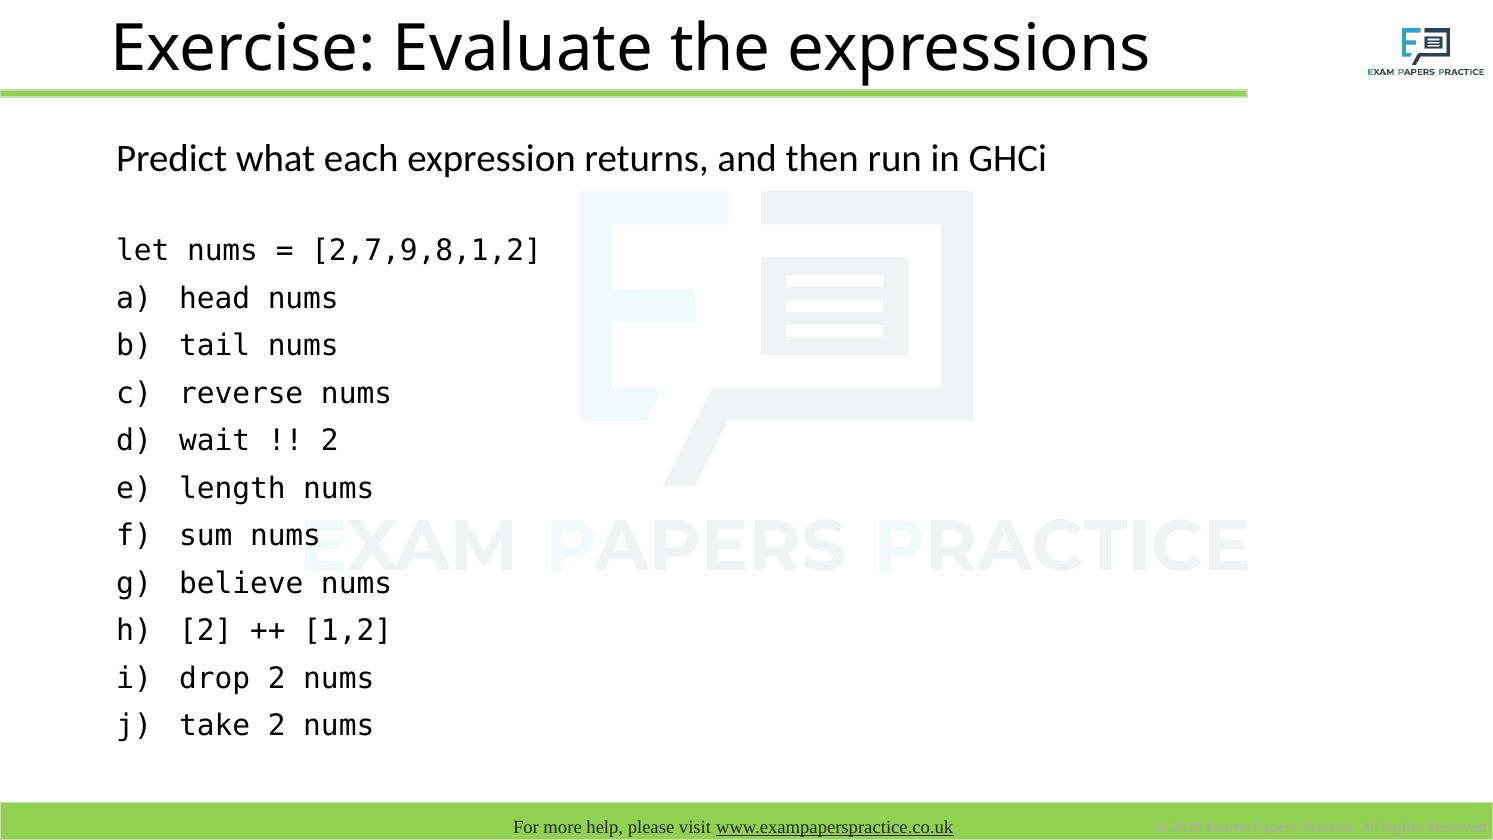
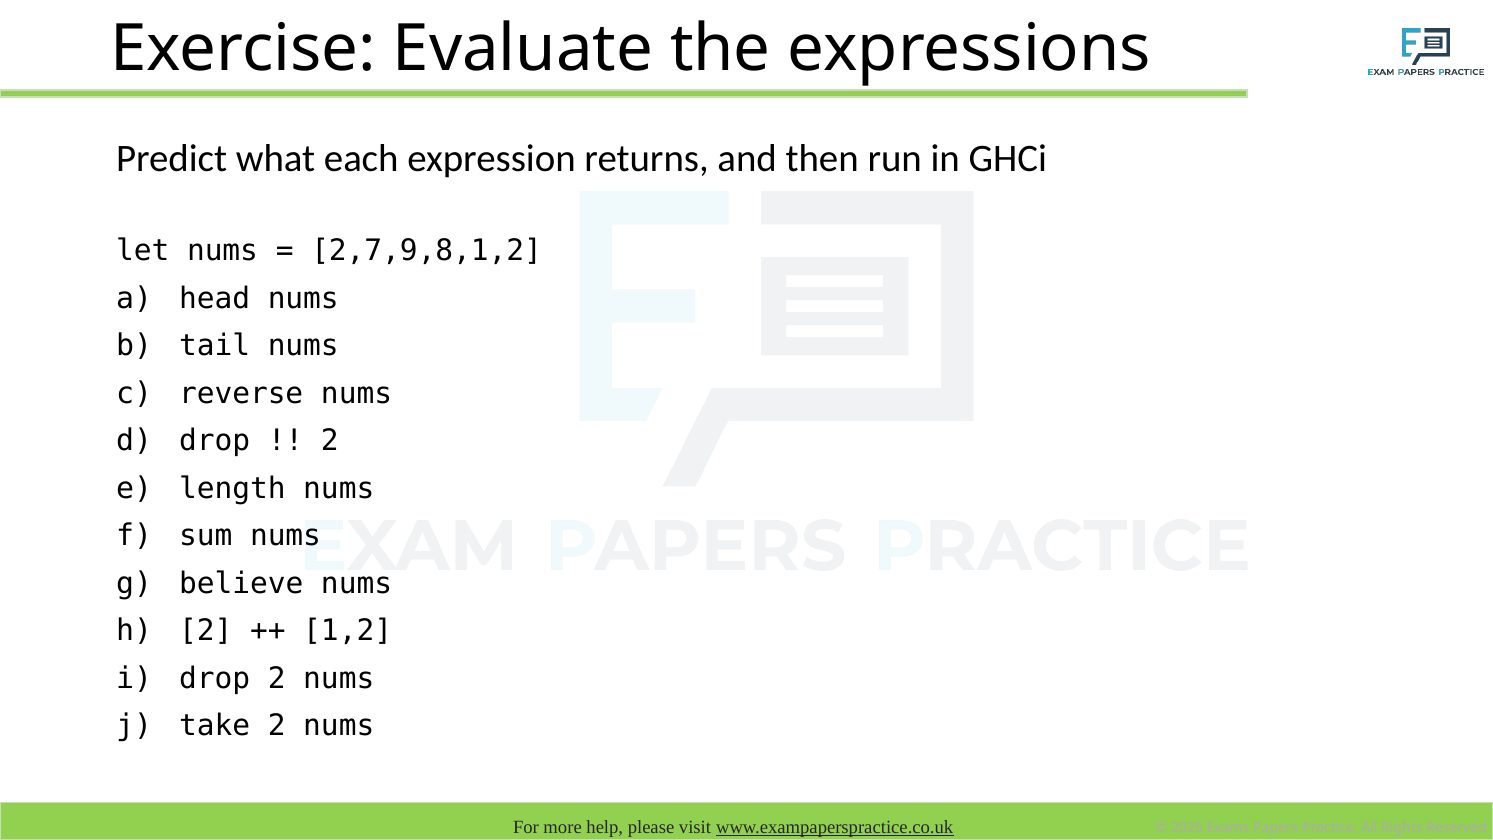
wait: wait -> drop (215, 441)
